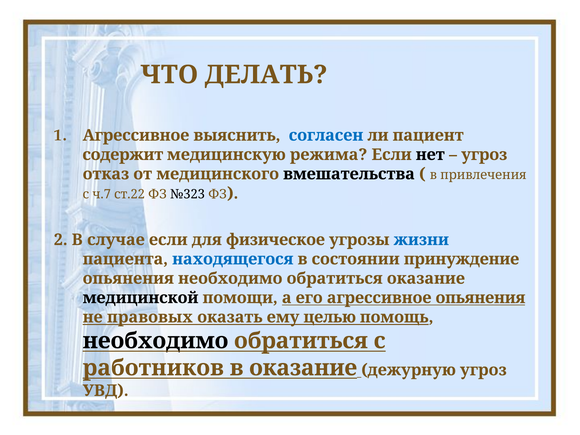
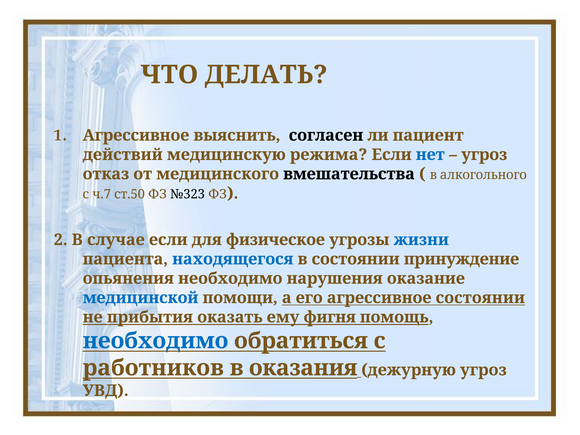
согласен colour: blue -> black (326, 135)
содержит: содержит -> действий (123, 155)
нет colour: black -> blue (430, 155)
привлечения: привлечения -> алкогольного (483, 175)
ст.22: ст.22 -> ст.50 (130, 194)
опьянения необходимо обратиться: обратиться -> нарушения (335, 278)
медицинской colour: black -> blue (141, 298)
агрессивное опьянения: опьянения -> состоянии (480, 298)
правовых: правовых -> прибытия (150, 317)
целью: целью -> фигня (330, 317)
необходимо colour: black -> blue (156, 341)
в оказание: оказание -> оказания (303, 368)
